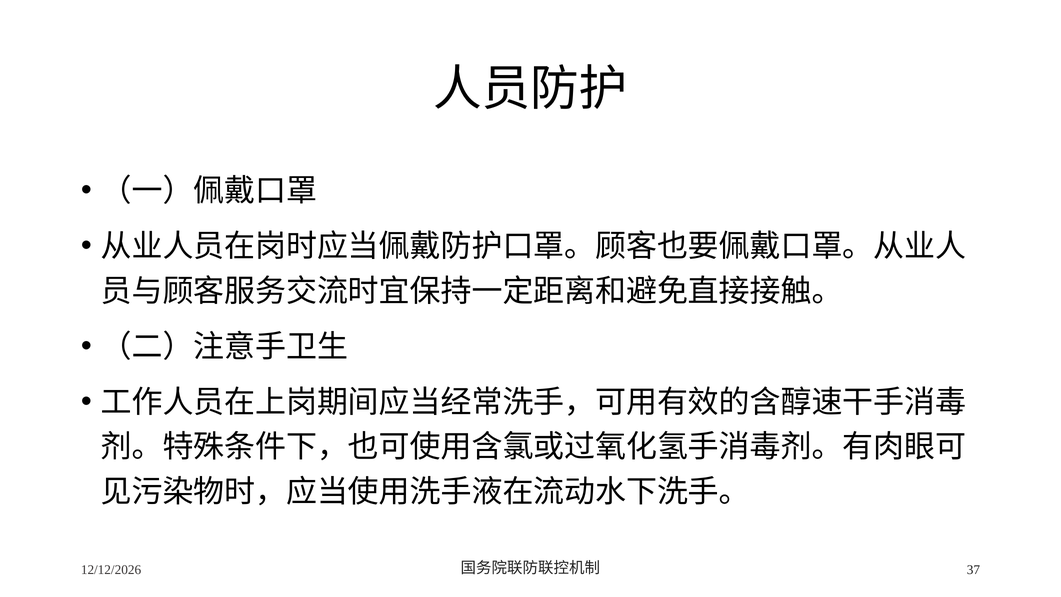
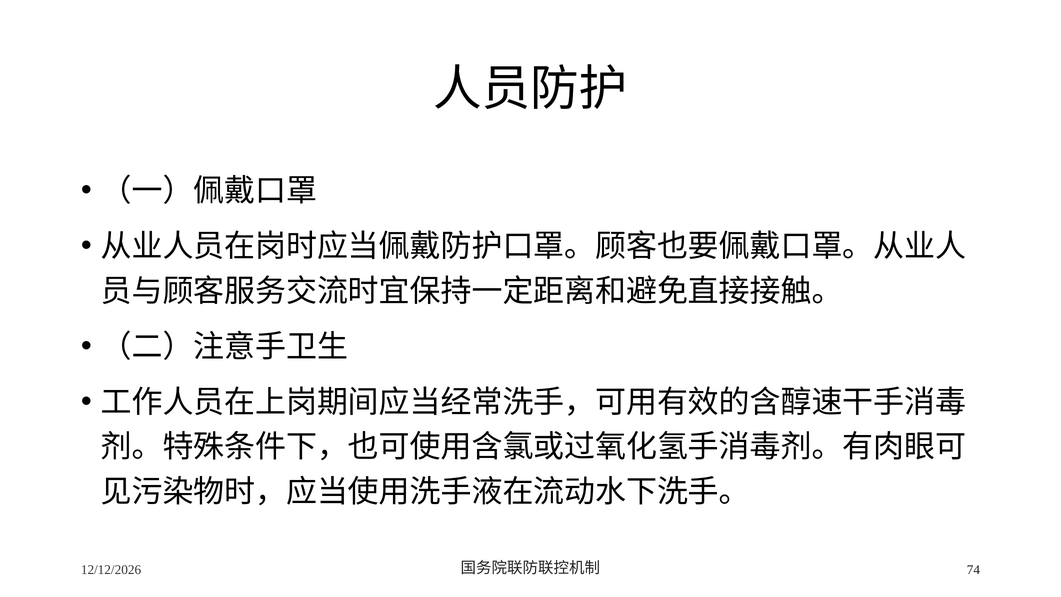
37: 37 -> 74 (973, 570)
